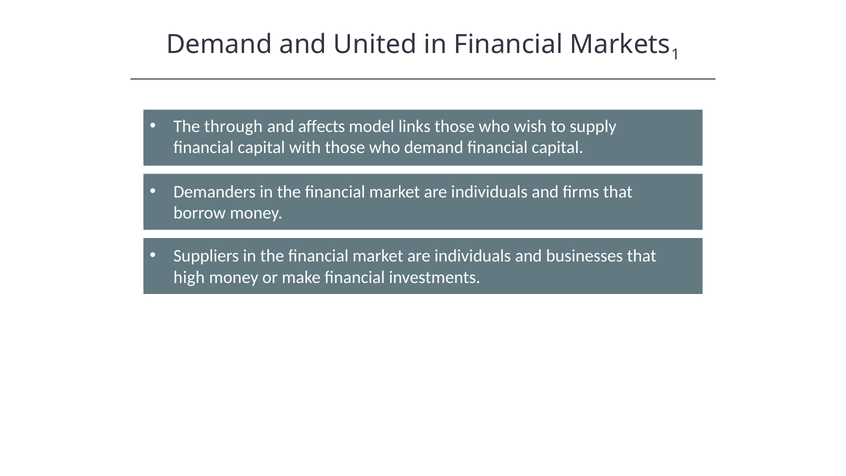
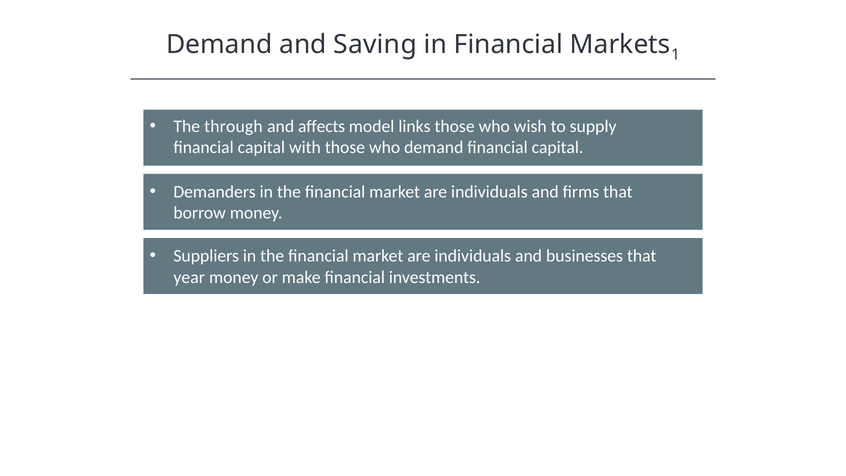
United: United -> Saving (375, 44)
high: high -> year (189, 277)
